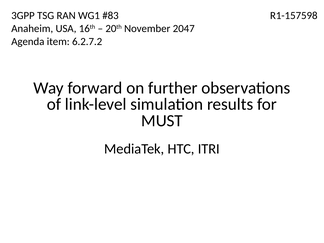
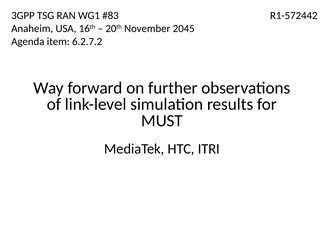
R1-157598: R1-157598 -> R1-572442 (294, 16)
2047: 2047 -> 2045 (184, 28)
